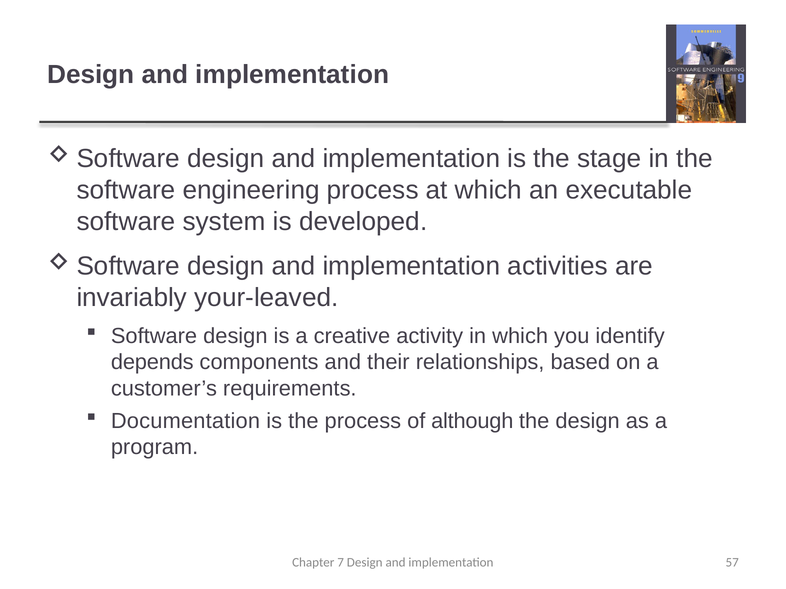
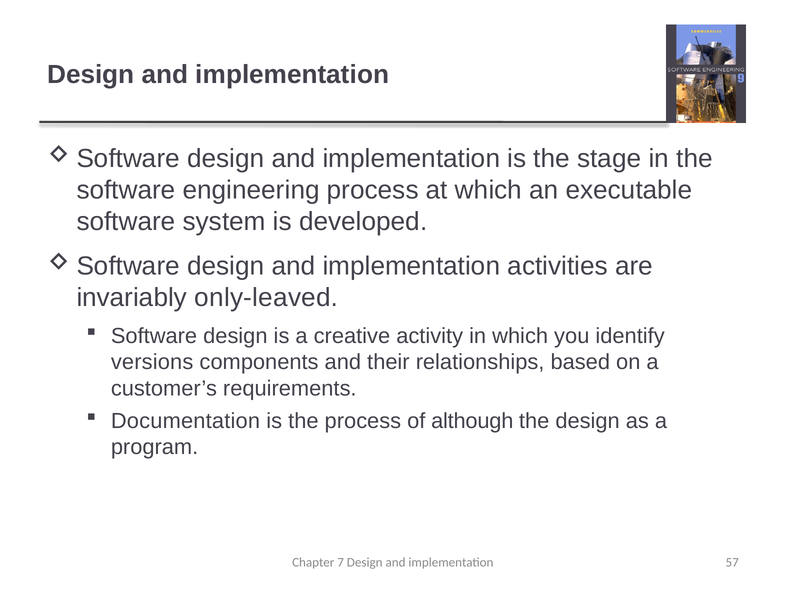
your-leaved: your-leaved -> only-leaved (266, 298)
depends: depends -> versions (152, 362)
